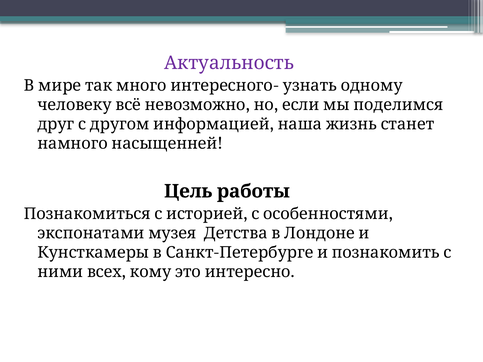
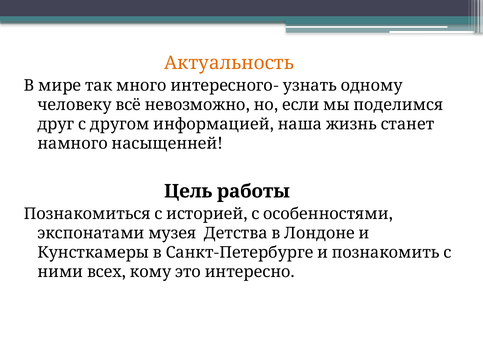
Актуальность colour: purple -> orange (229, 63)
